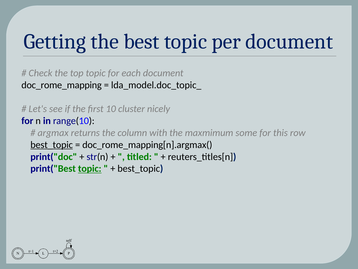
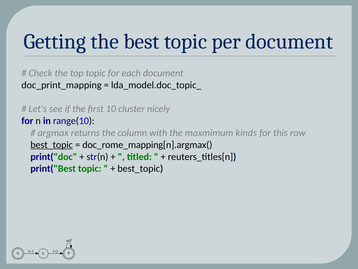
doc_rome_mapping: doc_rome_mapping -> doc_print_mapping (61, 85)
some: some -> kinds (246, 133)
topic underline: present -> none (90, 168)
